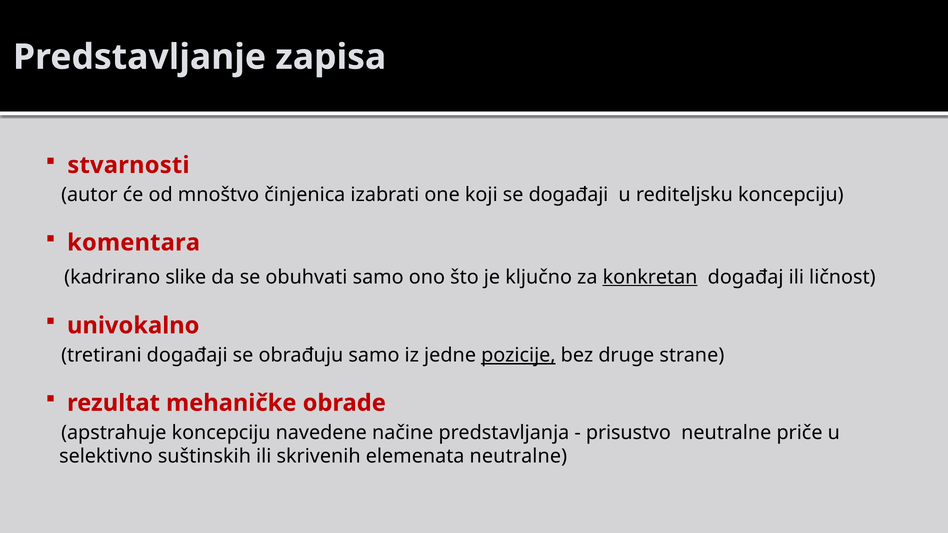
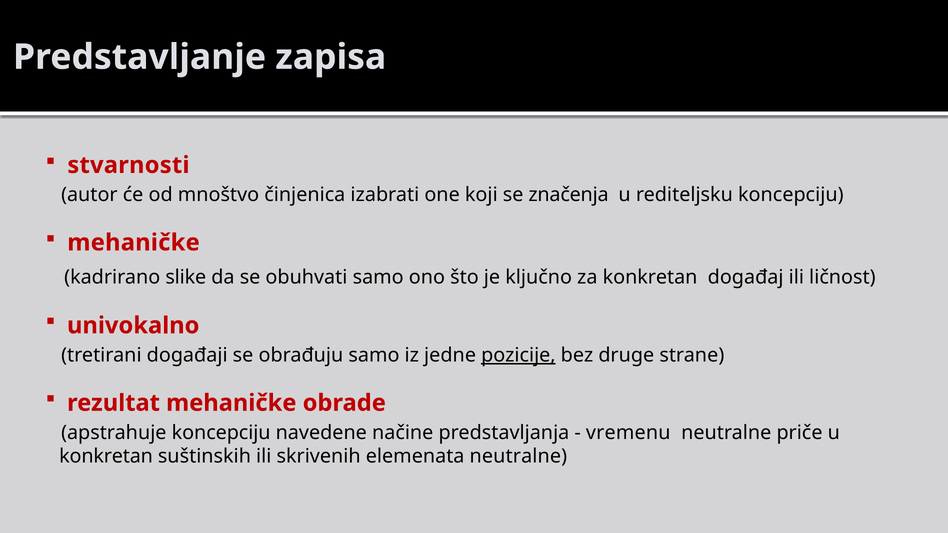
se događaji: događaji -> značenja (569, 195)
komentara: komentara -> mehaničke (134, 243)
konkretan underline: present -> none (650, 277)
prisustvo: prisustvo -> vremenu (628, 433)
selektivno: selektivno -> konkretan (106, 457)
